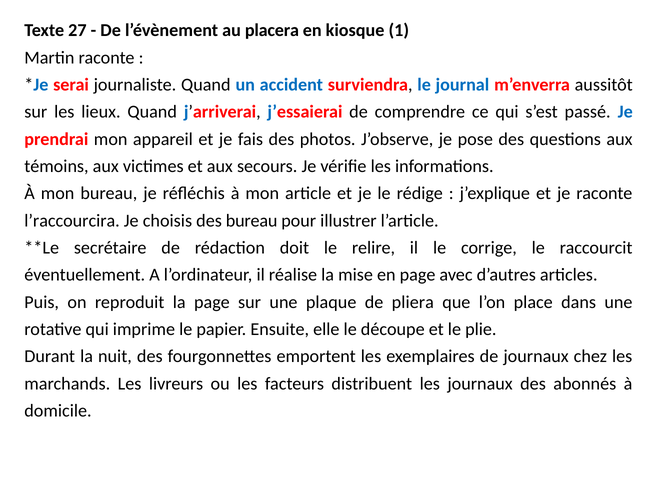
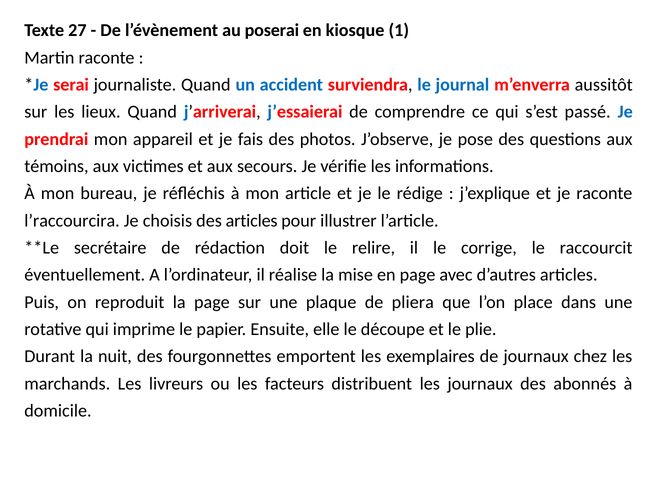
placera: placera -> poserai (272, 30)
des bureau: bureau -> articles (252, 221)
